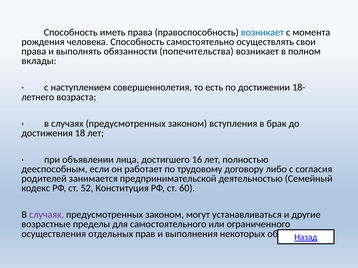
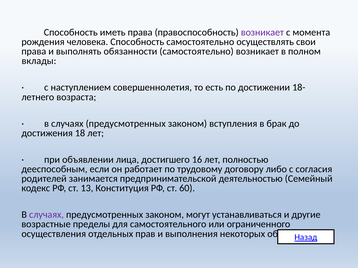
возникает colour: blue -> purple (262, 32)
обязанности попечительства: попечительства -> самостоятельно (197, 51)
52: 52 -> 13 (87, 189)
